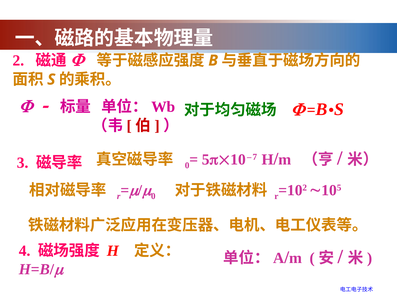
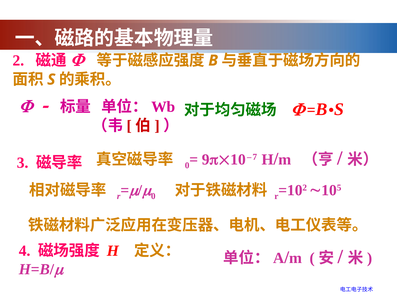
5: 5 -> 9 (206, 159)
